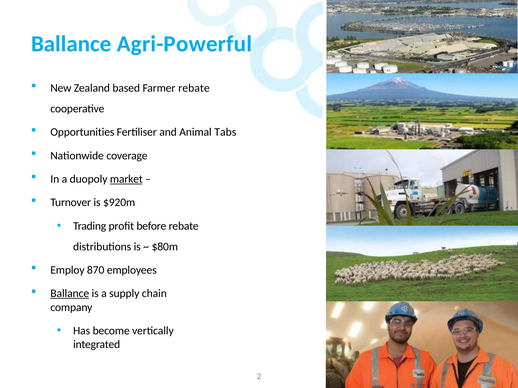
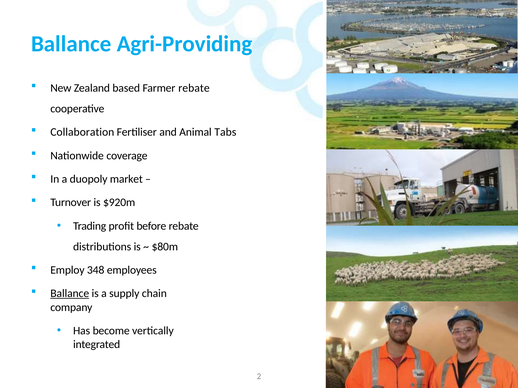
Agri-Powerful: Agri-Powerful -> Agri-Providing (185, 44)
Opportunities: Opportunities -> Collaboration (82, 132)
market underline: present -> none (126, 179)
870: 870 -> 348 (96, 270)
